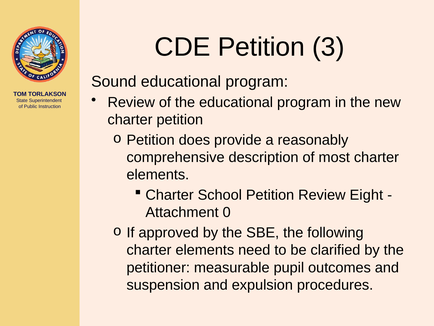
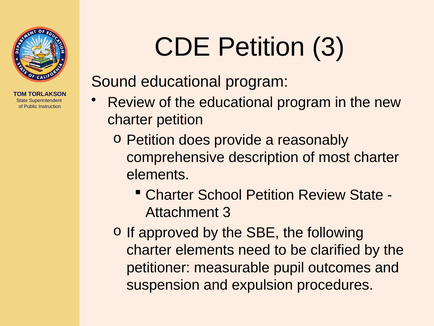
Review Eight: Eight -> State (366, 195)
Attachment 0: 0 -> 3 (227, 212)
